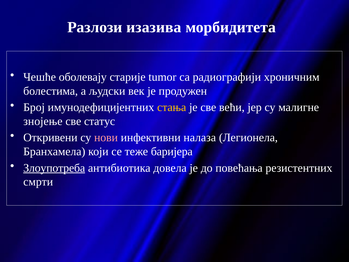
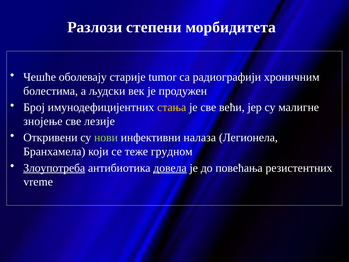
изазива: изазива -> степени (154, 27)
статус: статус -> лезије (100, 121)
нови colour: pink -> light green (106, 138)
баријера: баријера -> грудном (172, 151)
довела underline: none -> present (170, 168)
смрти: смрти -> vreme (38, 182)
